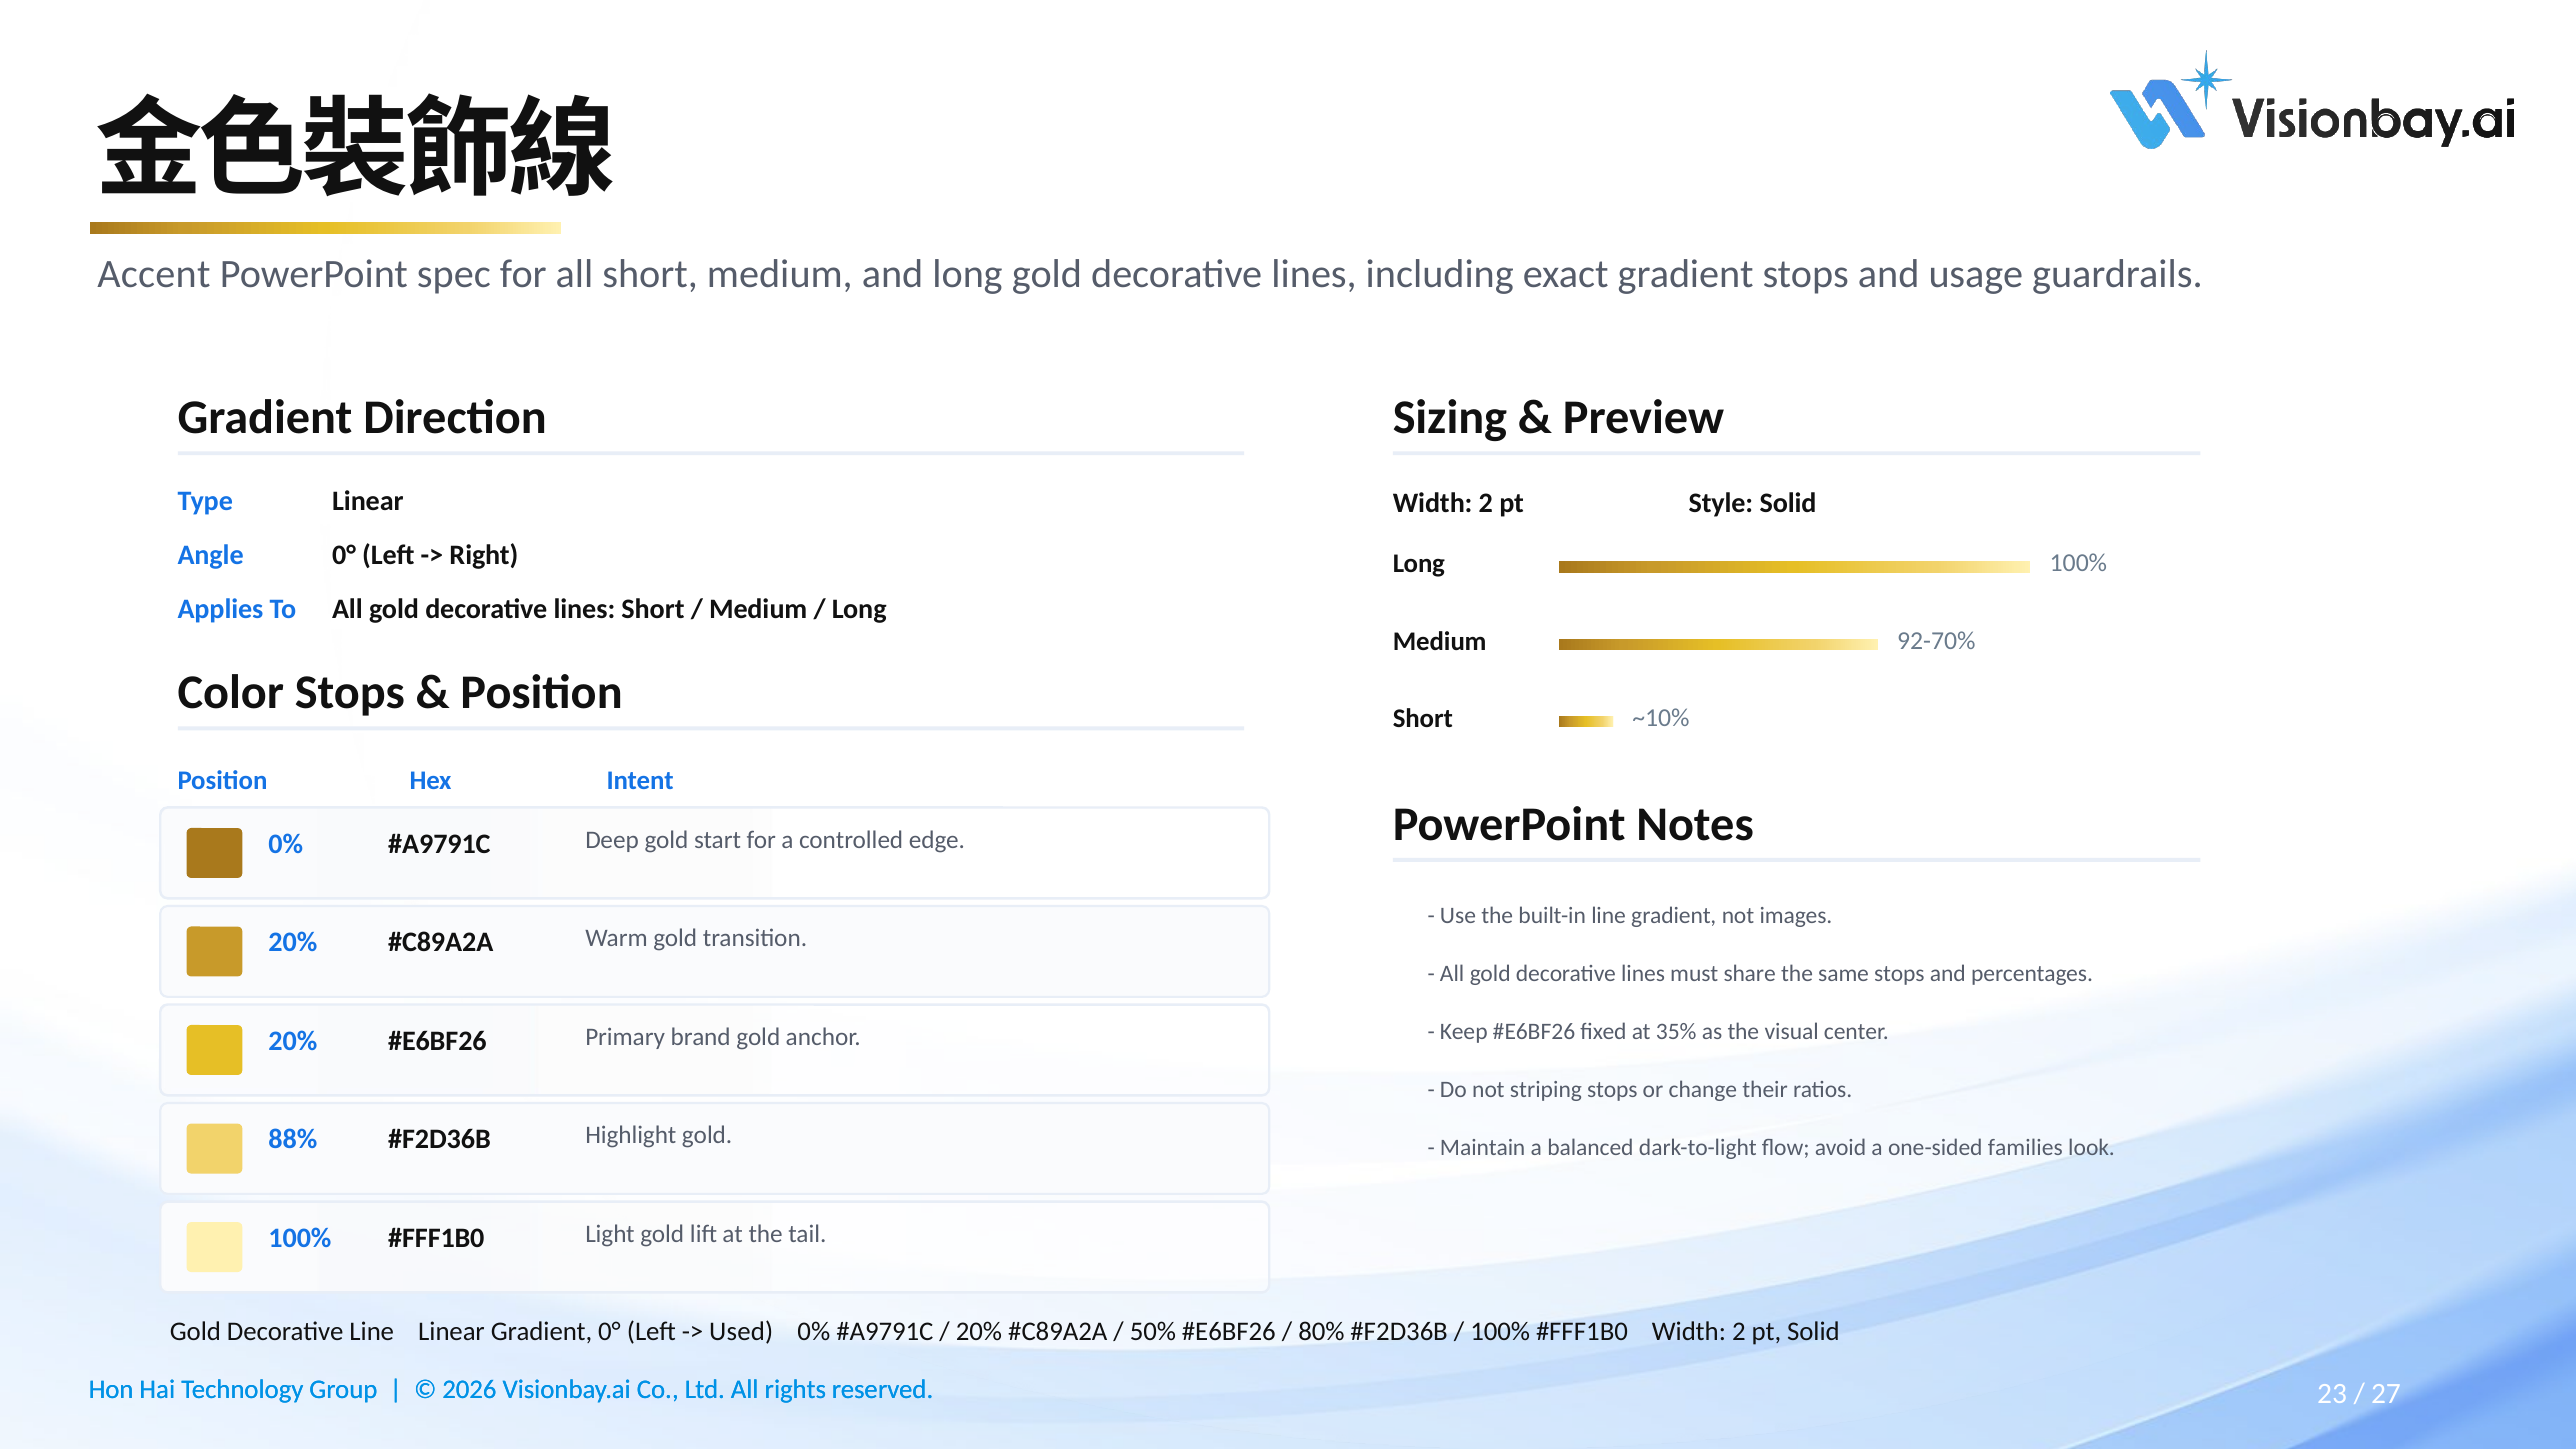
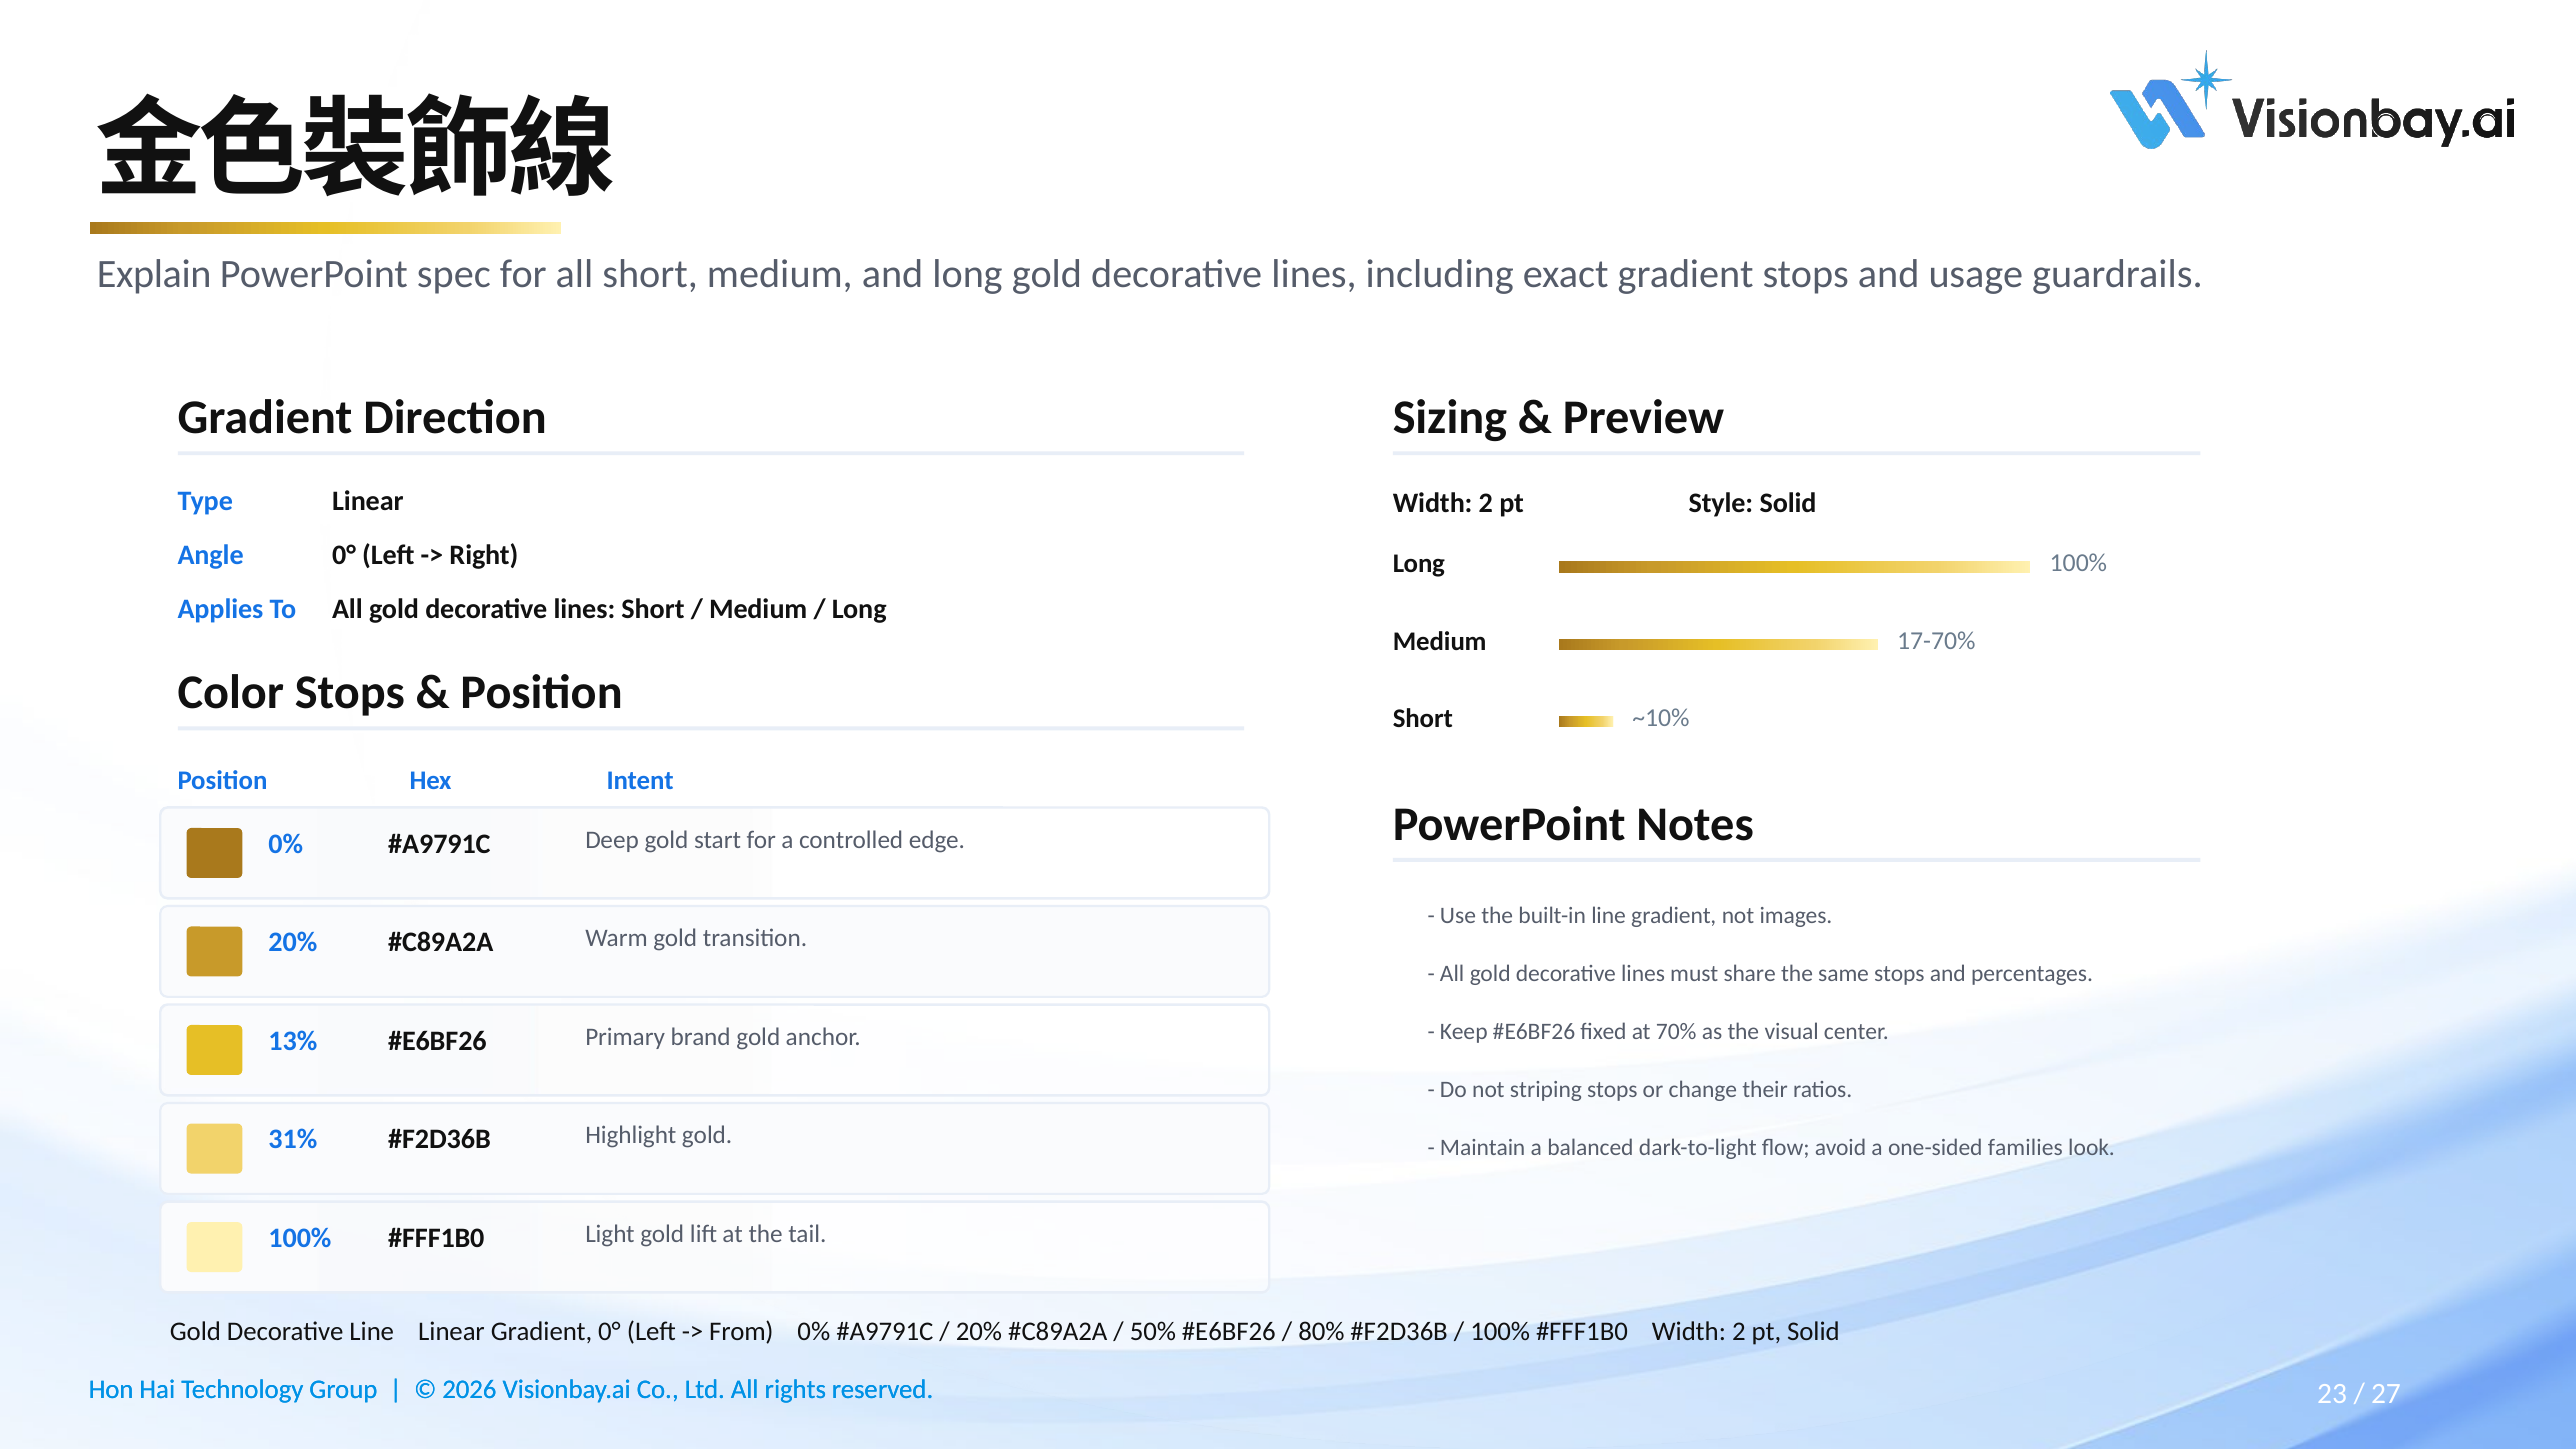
Accent: Accent -> Explain (154, 274)
92-70%: 92-70% -> 17-70% (1936, 641)
35%: 35% -> 70% (1676, 1032)
20%: 20% -> 13% (293, 1041)
88%: 88% -> 31% (293, 1139)
Used: Used -> From (741, 1332)
